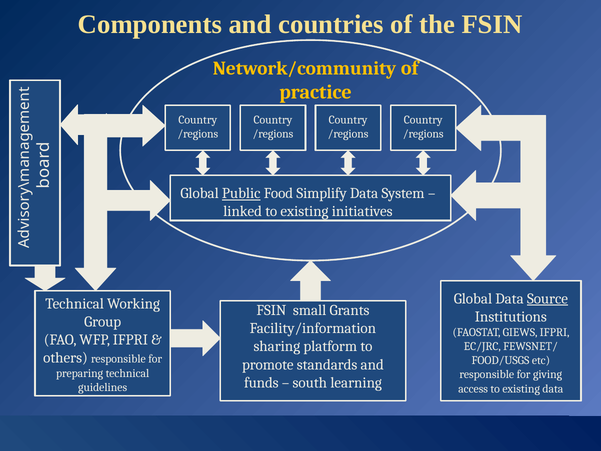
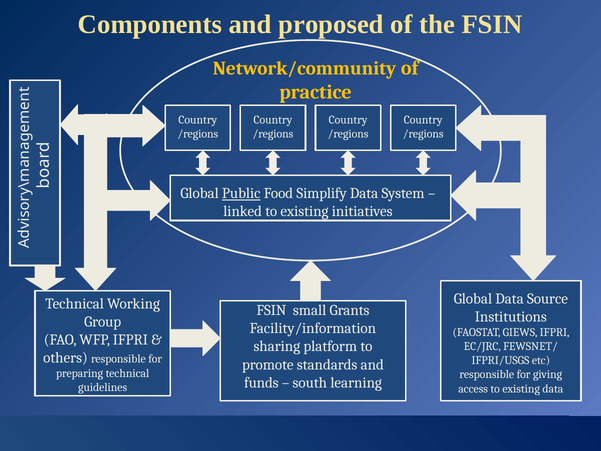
countries: countries -> proposed (331, 24)
Source underline: present -> none (547, 298)
FOOD/USGS: FOOD/USGS -> IFPRI/USGS (500, 360)
